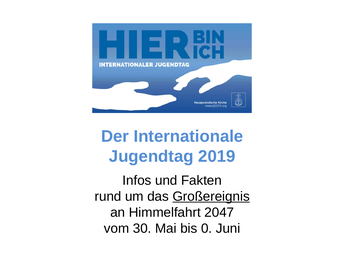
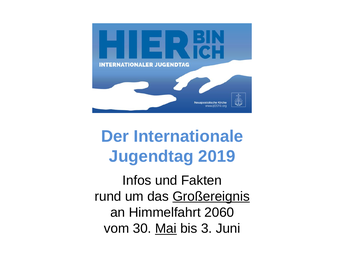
2047: 2047 -> 2060 (219, 212)
Mai underline: none -> present (166, 229)
0: 0 -> 3 (207, 229)
